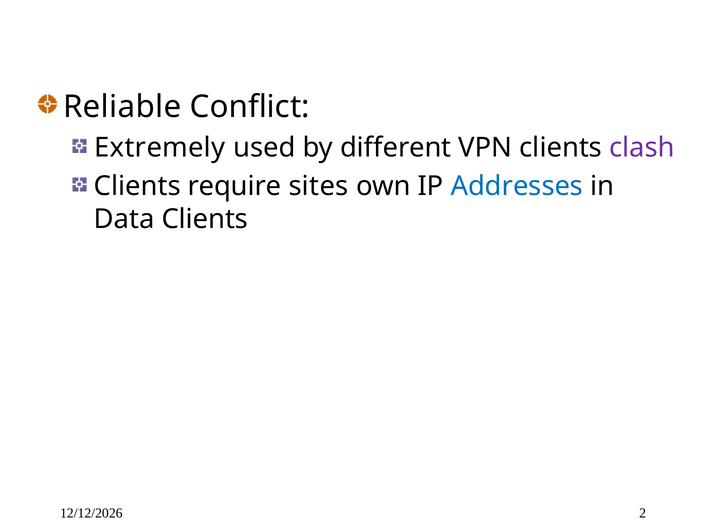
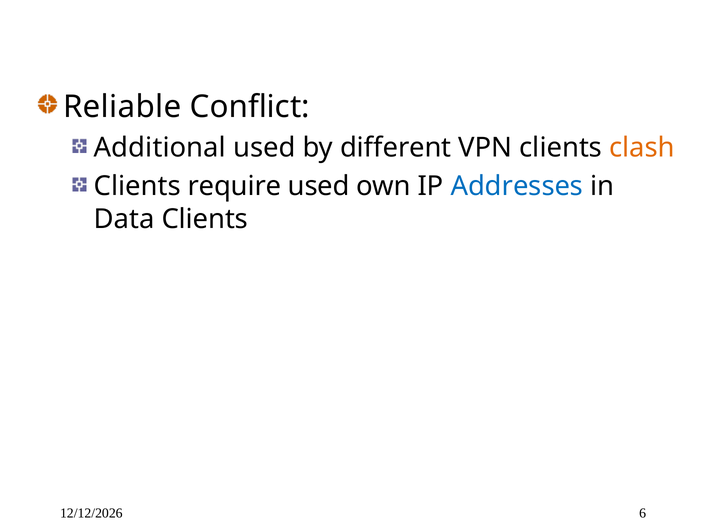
Extremely: Extremely -> Additional (160, 147)
clash colour: purple -> orange (642, 147)
require sites: sites -> used (319, 186)
2: 2 -> 6 (643, 513)
